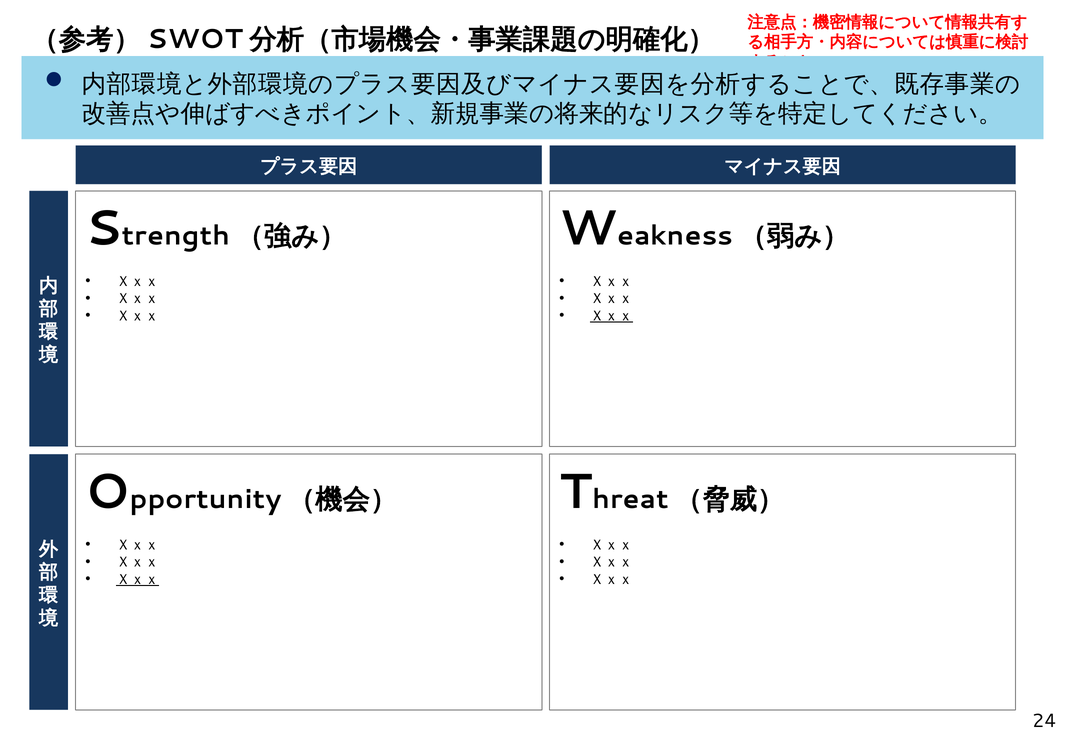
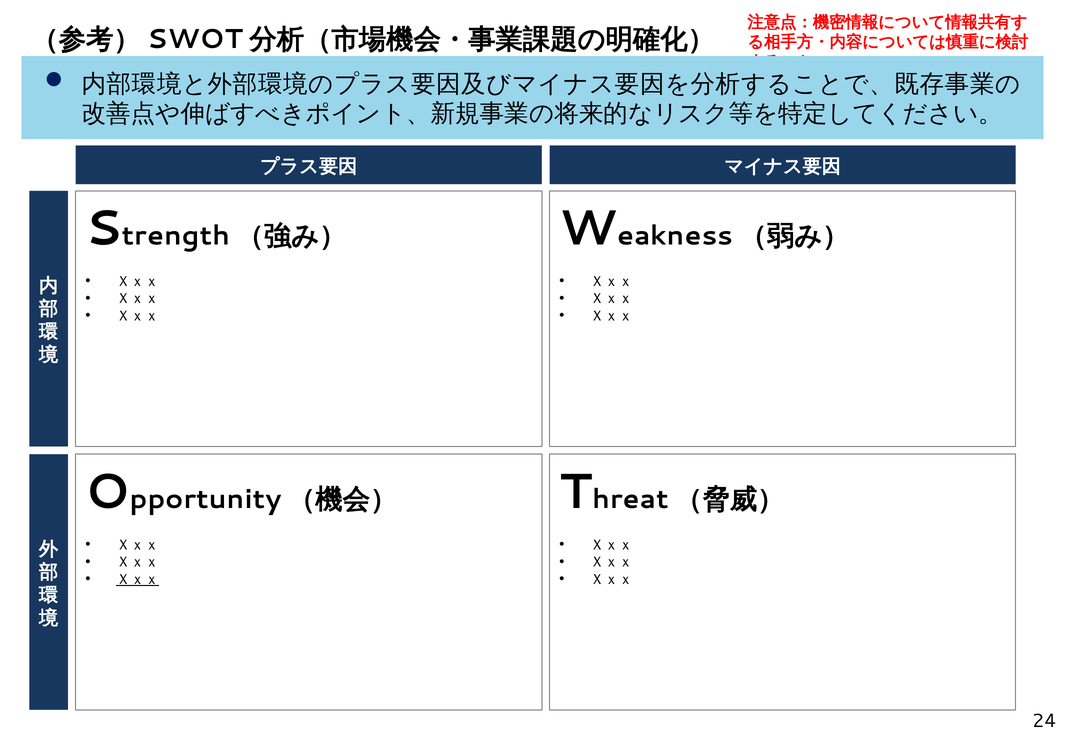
Ｘｘｘ underline: present -> none (611, 316)
